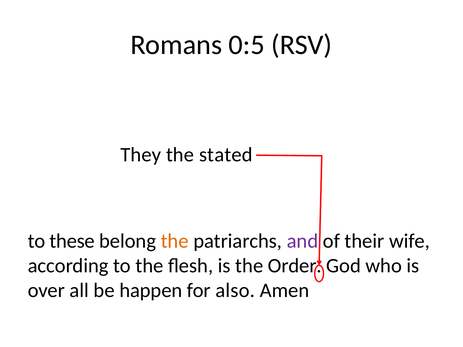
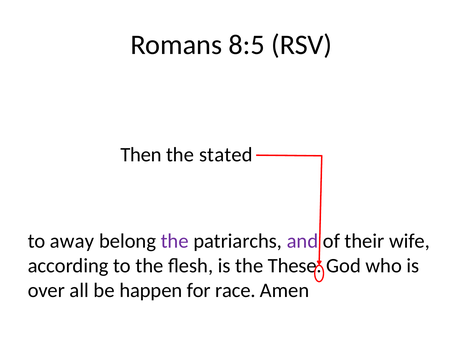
0:5: 0:5 -> 8:5 (247, 45)
They: They -> Then (141, 155)
these: these -> away (72, 241)
the colour: orange -> purple (175, 241)
Order: Order -> These (295, 266)
also: also -> race (235, 291)
